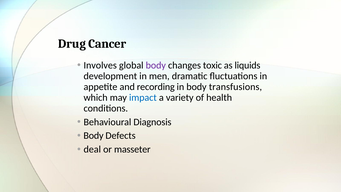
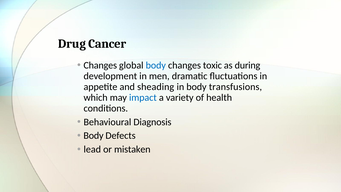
Involves: Involves -> Changes (100, 65)
body colour: purple -> blue (156, 65)
liquids: liquids -> during (247, 65)
recording: recording -> sheading (156, 87)
deal: deal -> lead (92, 149)
masseter: masseter -> mistaken (132, 149)
